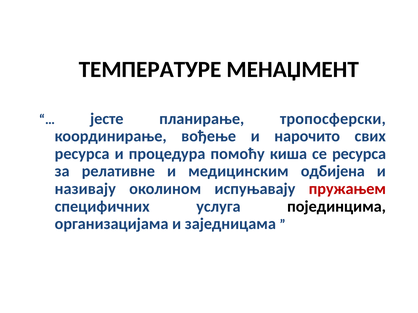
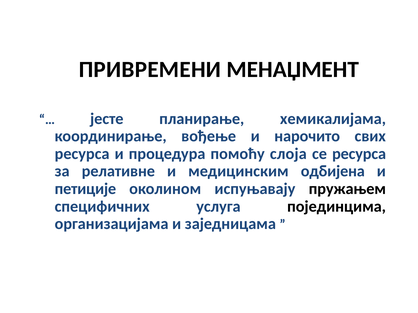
ТЕМПЕРАТУРЕ: ТЕМПЕРАТУРЕ -> ПРИВРЕМЕНИ (150, 70)
тропосферски: тропосферски -> хемикалијама (333, 119)
киша: киша -> слоја (288, 154)
називају: називају -> петиције (85, 189)
пружањем colour: red -> black (347, 189)
